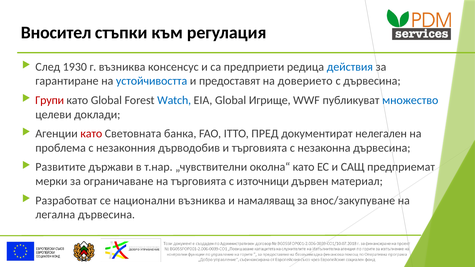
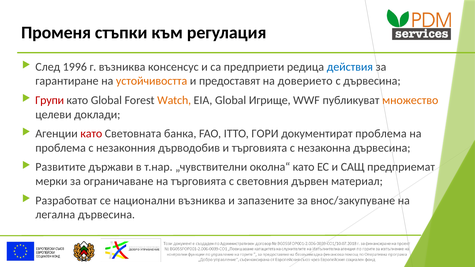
Вносител: Вносител -> Променя (56, 33)
1930: 1930 -> 1996 (75, 67)
устойчивостта colour: blue -> orange (152, 81)
Watch colour: blue -> orange (174, 100)
множество colour: blue -> orange (410, 100)
ПРЕД: ПРЕД -> ГОРИ (265, 134)
документират нелегален: нелегален -> проблема (381, 134)
източници: източници -> световния (263, 181)
намаляващ: намаляващ -> запазените (266, 201)
